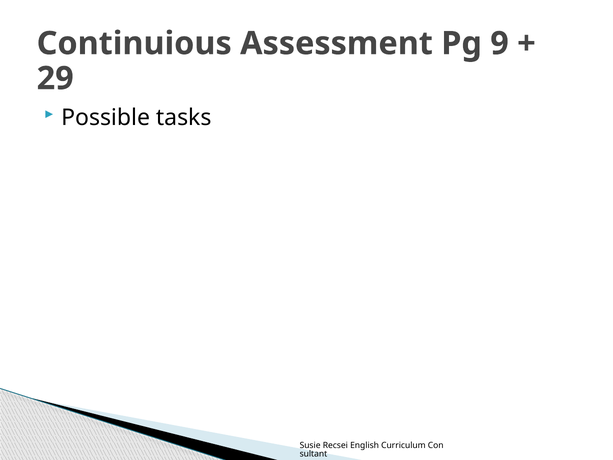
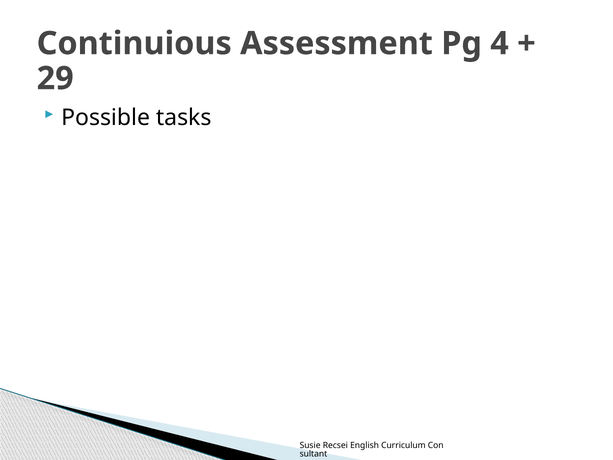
9: 9 -> 4 (499, 43)
